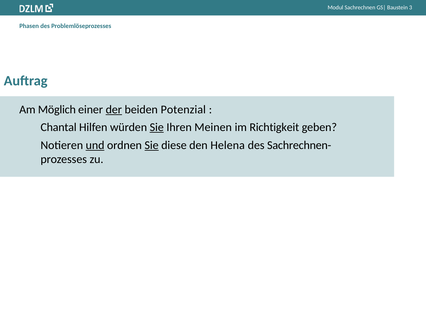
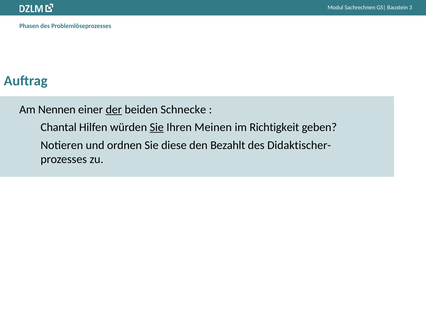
Möglich: Möglich -> Nennen (57, 109)
Potenzial: Potenzial -> Schnecke (183, 109)
und underline: present -> none (95, 145)
Sie underline: present -> none (152, 145)
Helena: Helena -> Bezahlt (228, 145)
Sachrechnen-: Sachrechnen- -> Didaktischer- (299, 145)
